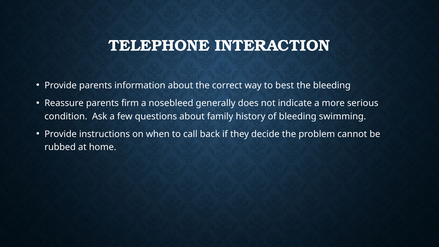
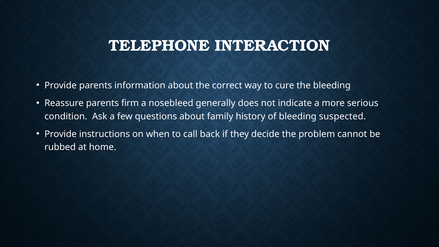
best: best -> cure (285, 85)
swimming: swimming -> suspected (342, 116)
